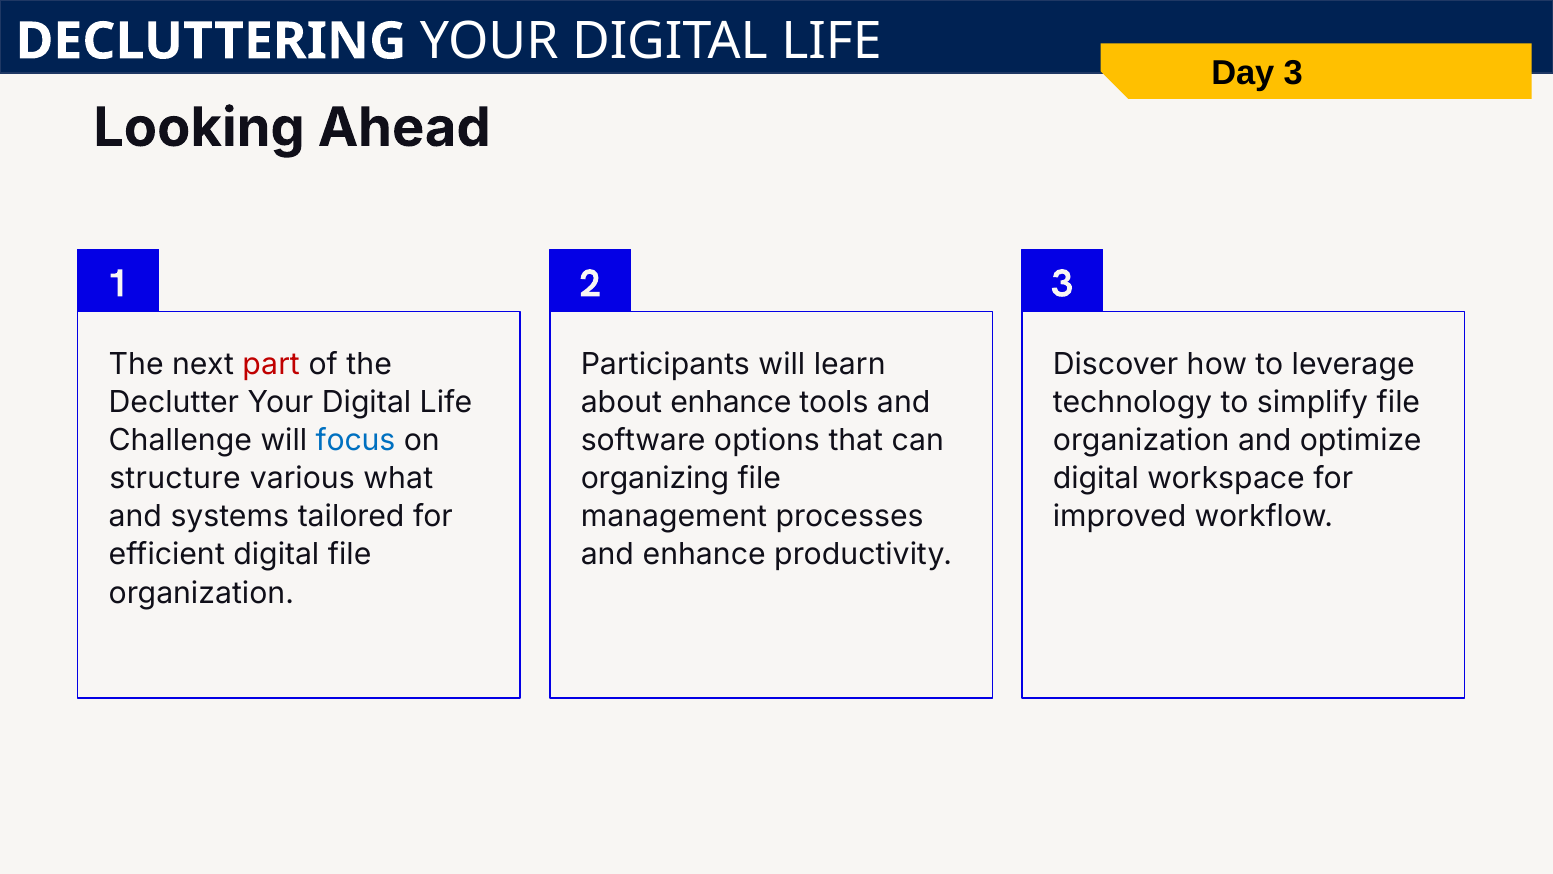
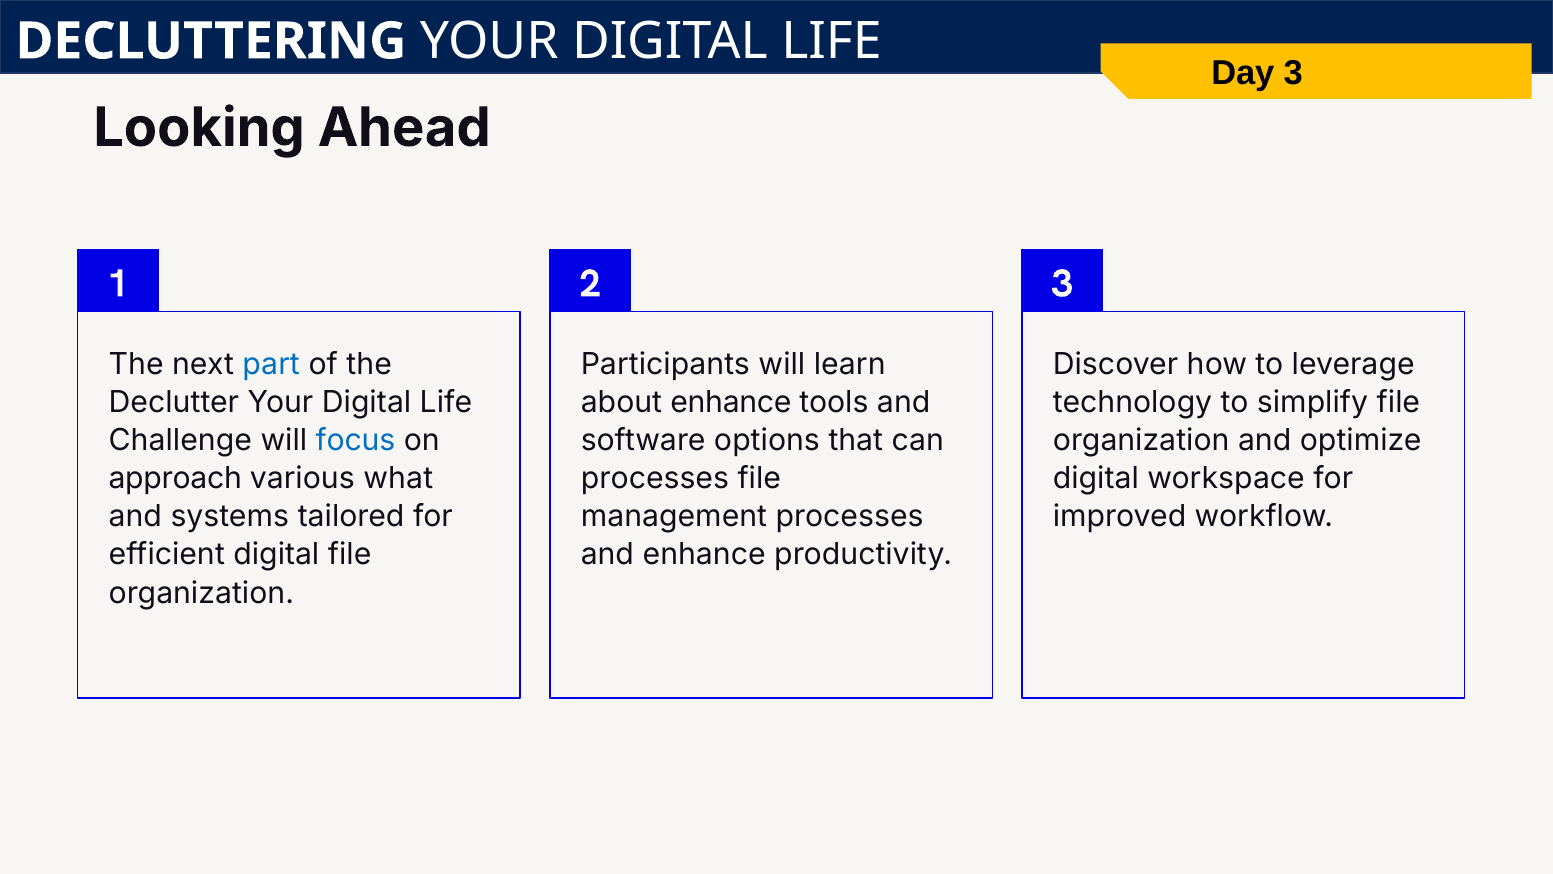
part colour: red -> blue (271, 365)
structure: structure -> approach (175, 479)
organizing: organizing -> processes (655, 479)
